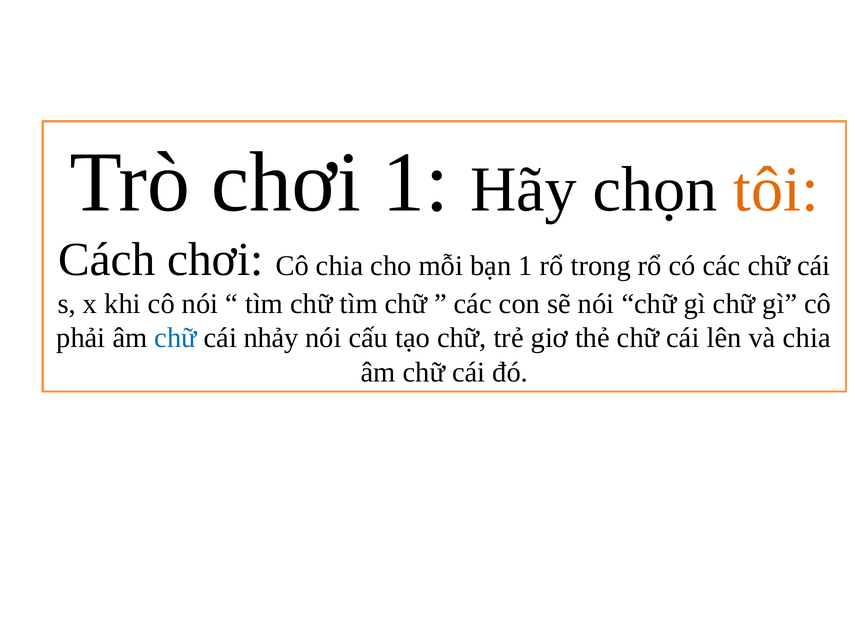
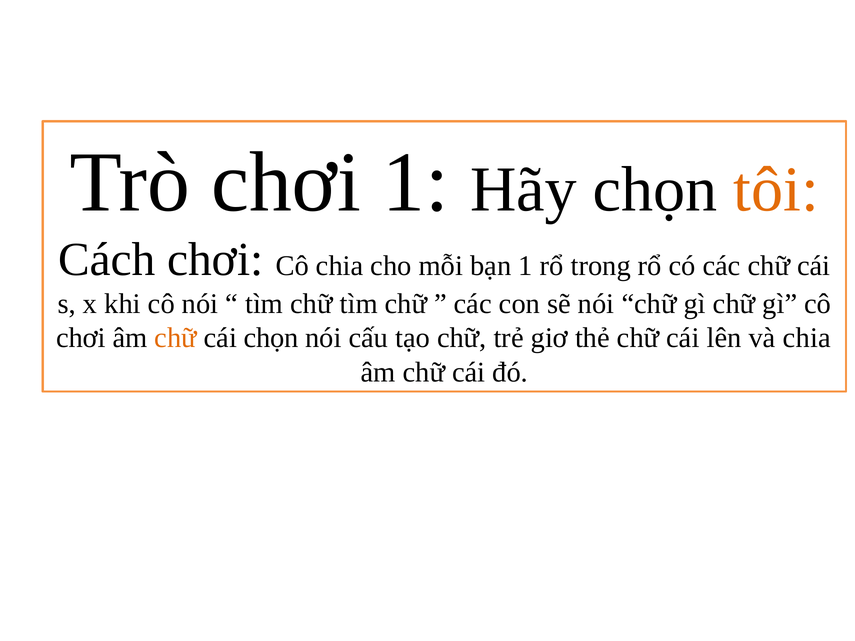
phải: phải -> chơi (81, 338)
chữ colour: blue -> orange (176, 338)
cái nhảy: nhảy -> chọn (271, 338)
